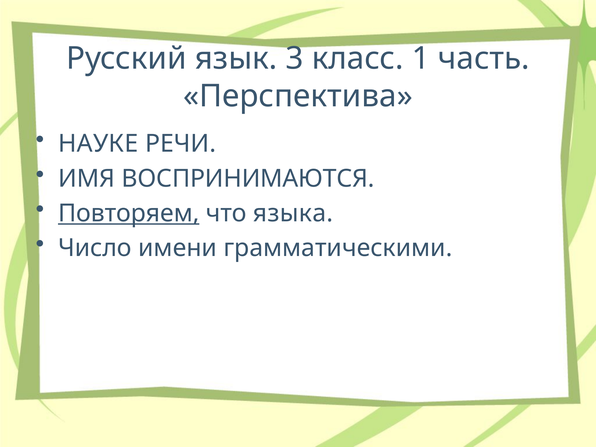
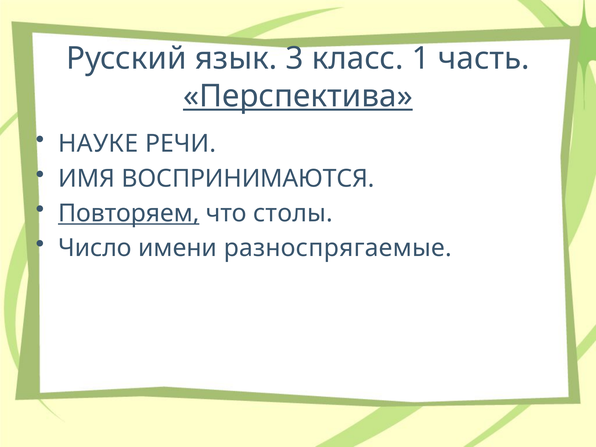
Перспектива underline: none -> present (298, 96)
языка: языка -> столы (293, 213)
грамматическими: грамматическими -> разноспрягаемые (338, 248)
